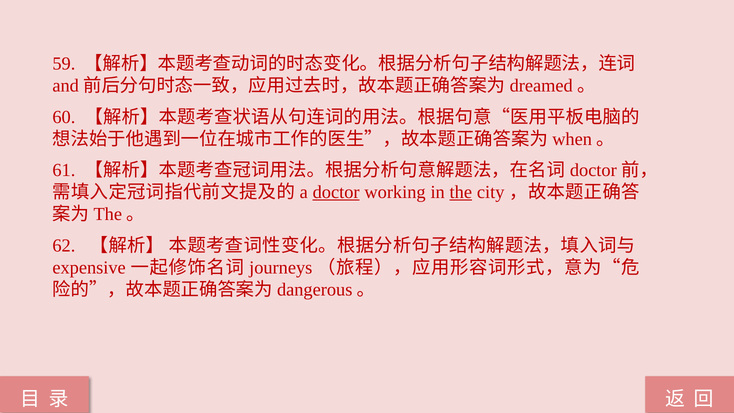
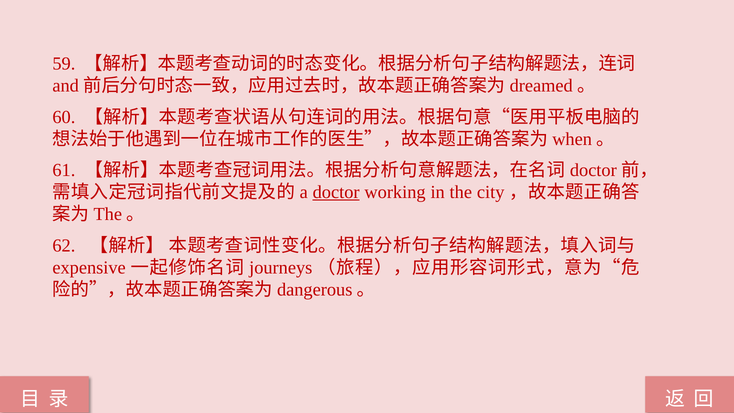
the underline: present -> none (461, 192)
